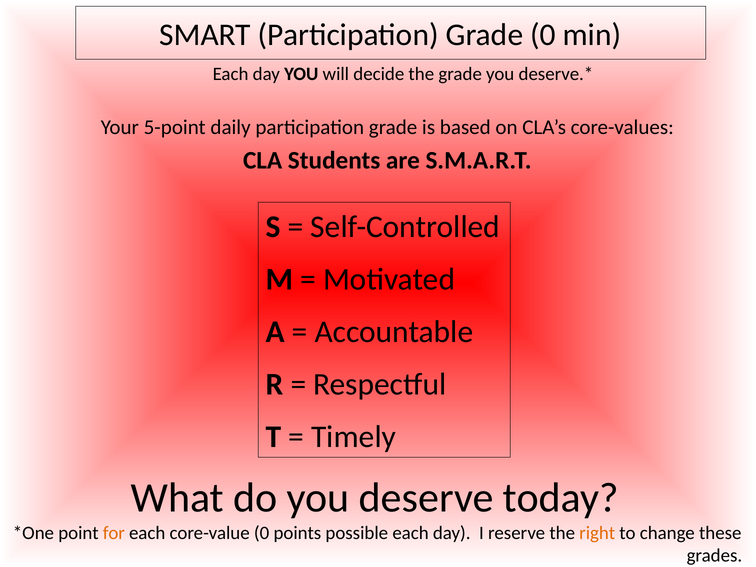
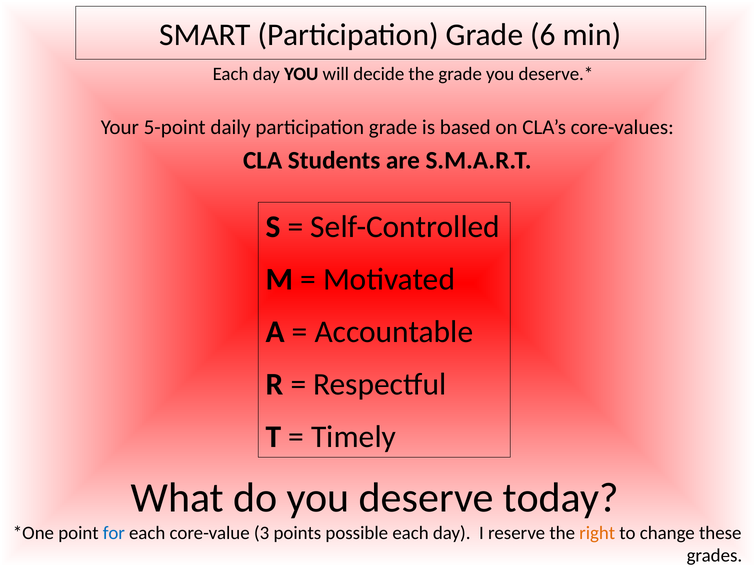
Grade 0: 0 -> 6 (543, 35)
for colour: orange -> blue (114, 533)
core-value 0: 0 -> 3 (262, 533)
